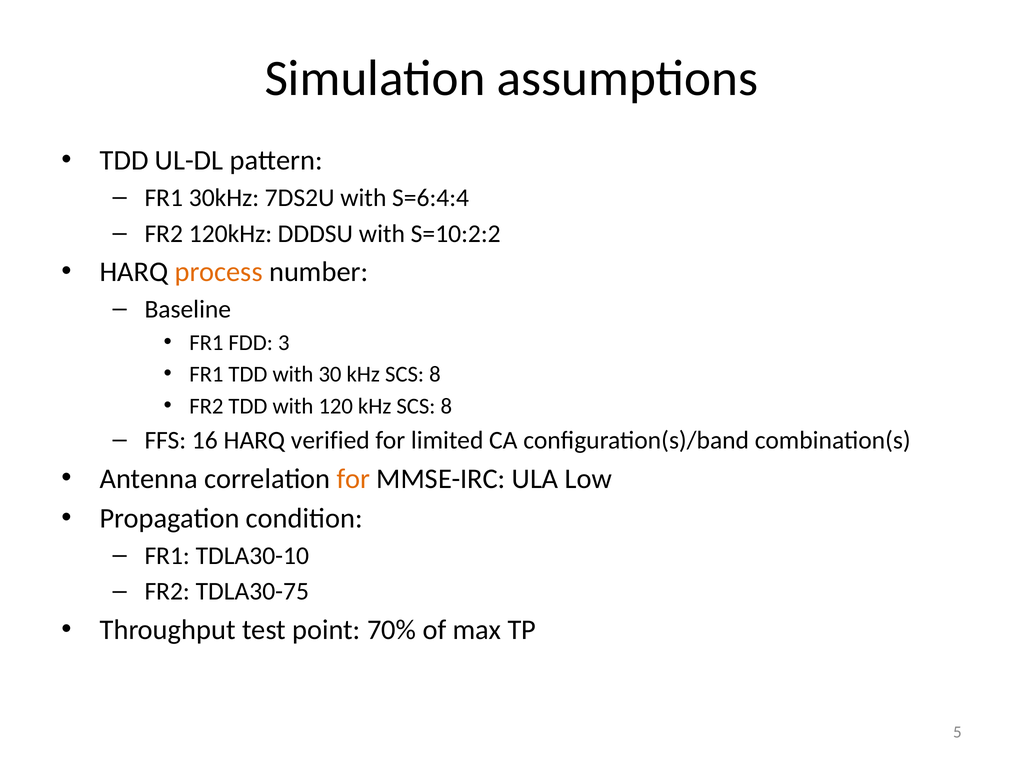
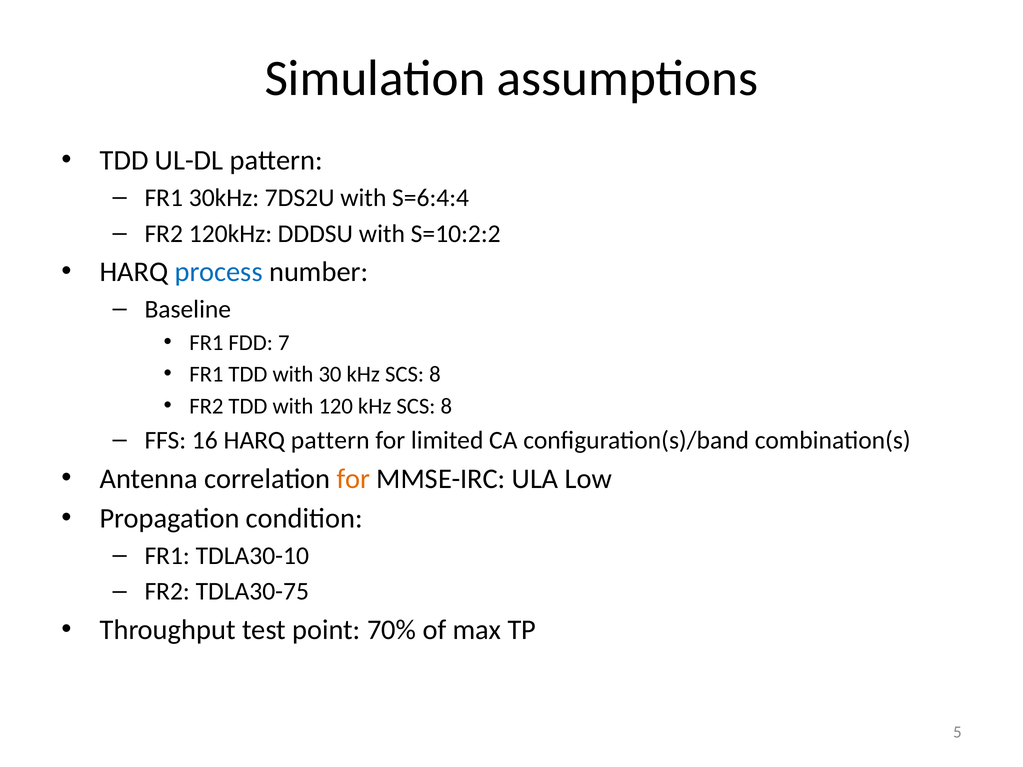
process colour: orange -> blue (219, 272)
3: 3 -> 7 (284, 343)
HARQ verified: verified -> pattern (330, 441)
